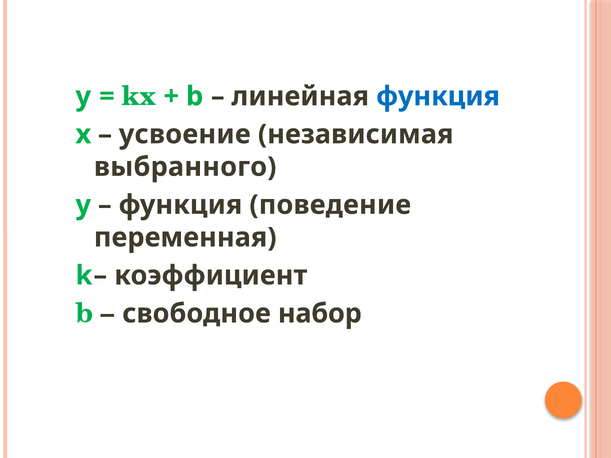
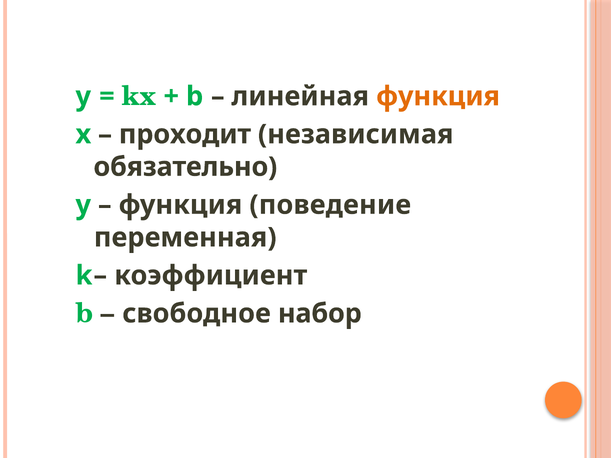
функция colour: blue -> orange (438, 96)
усвоение: усвоение -> проходит (185, 134)
выбранного: выбранного -> обязательно (185, 167)
